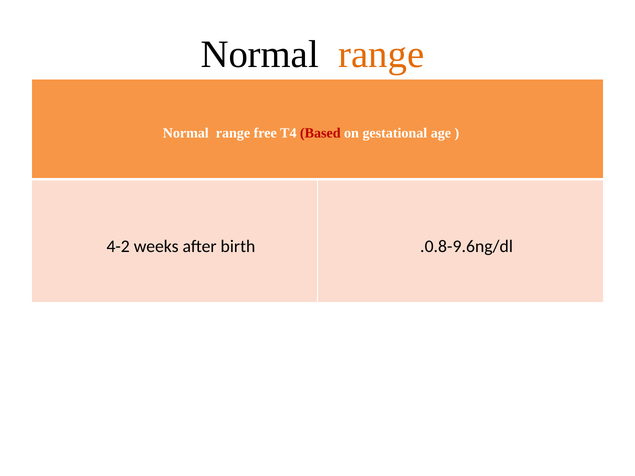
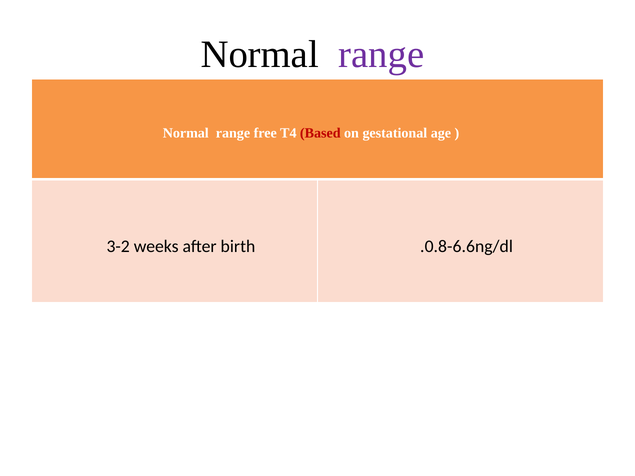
range colour: orange -> purple (381, 54)
4-2: 4-2 -> 3-2 (118, 247)
.0.8-9.6ng/dl: .0.8-9.6ng/dl -> .0.8-6.6ng/dl (467, 247)
